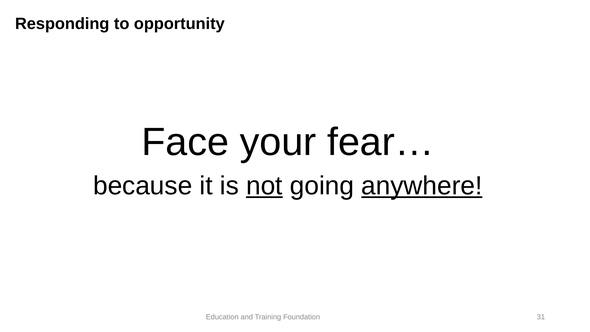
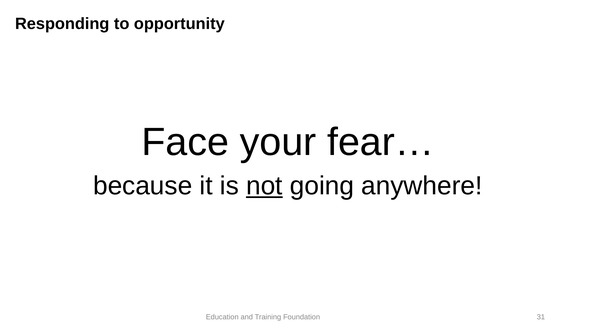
anywhere underline: present -> none (422, 186)
